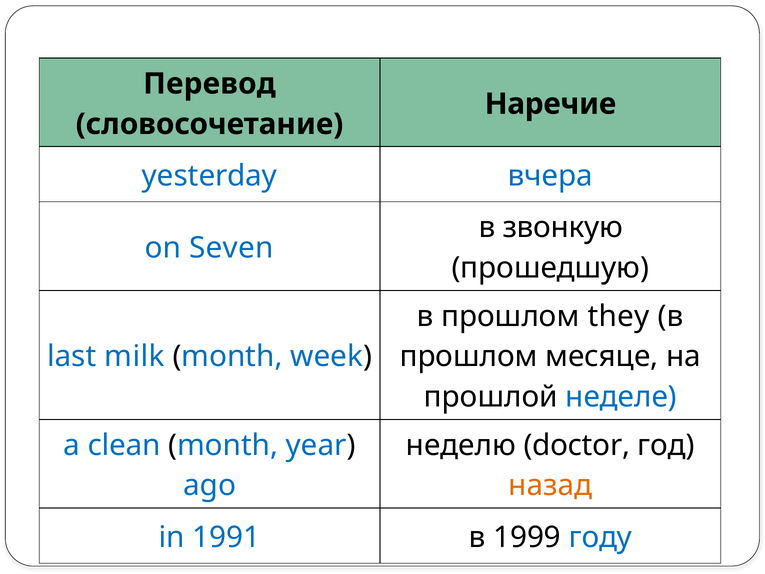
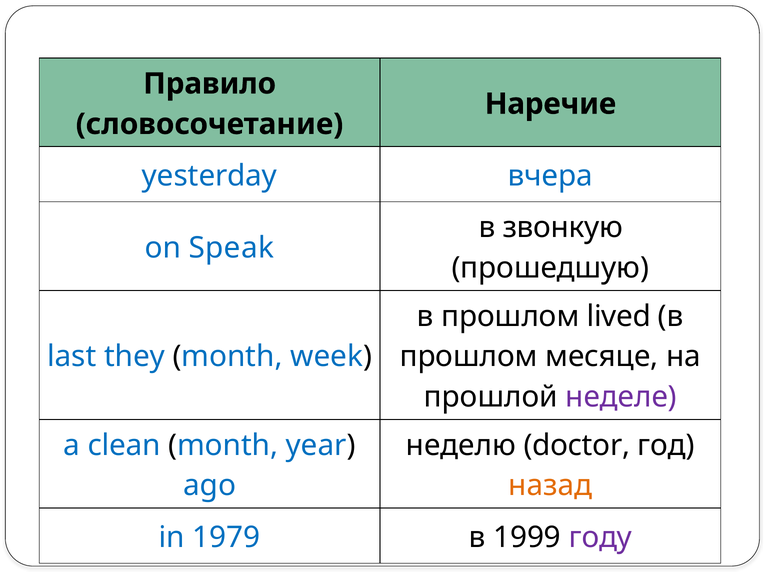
Перевод: Перевод -> Правило (210, 84)
Seven: Seven -> Speak (231, 248)
they: they -> lived (619, 316)
milk: milk -> they (135, 356)
неделе colour: blue -> purple (621, 397)
1991: 1991 -> 1979 (226, 537)
году colour: blue -> purple (600, 537)
